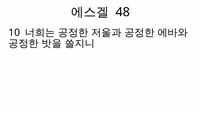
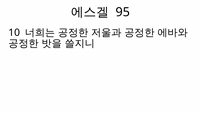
48: 48 -> 95 (123, 12)
